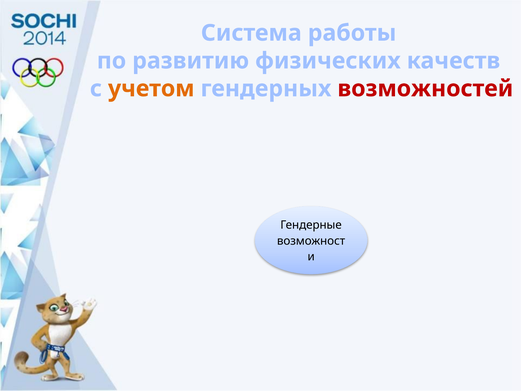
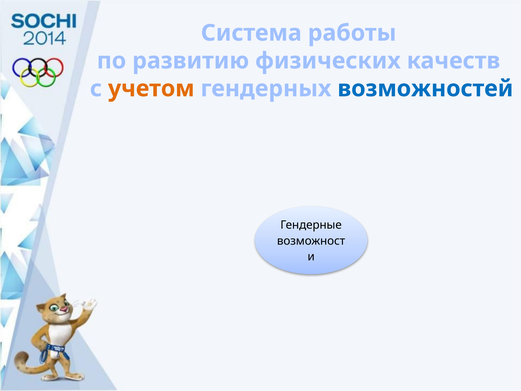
возможностей colour: red -> blue (425, 89)
